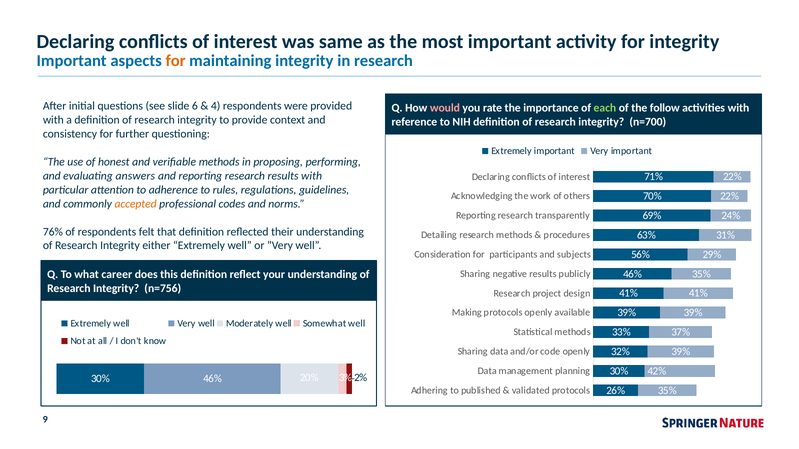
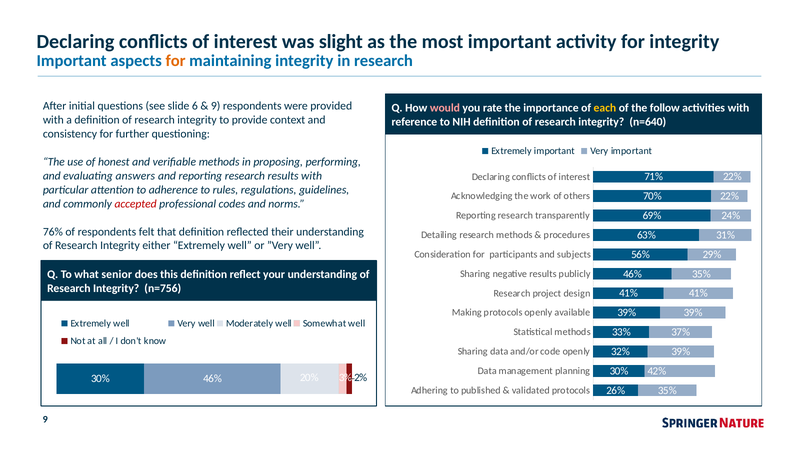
same: same -> slight (341, 42)
4: 4 -> 9 (216, 106)
each colour: light green -> yellow (605, 108)
n=700: n=700 -> n=640 (648, 122)
accepted colour: orange -> red (136, 204)
career: career -> senior (117, 275)
